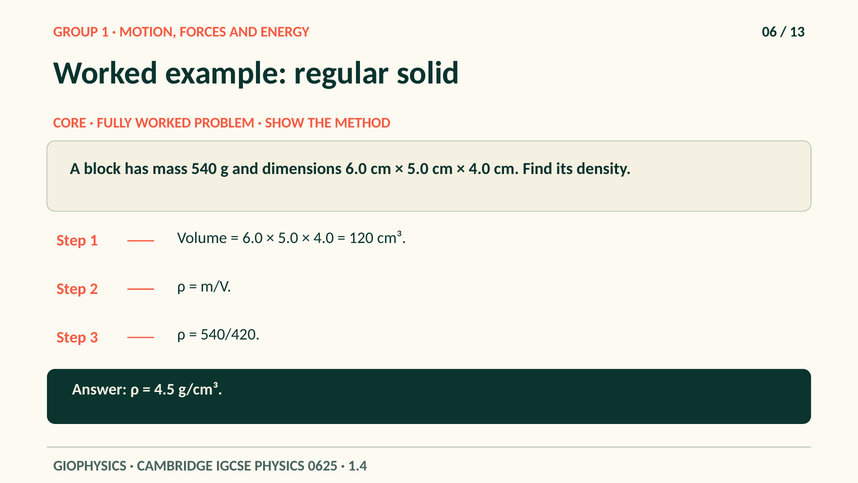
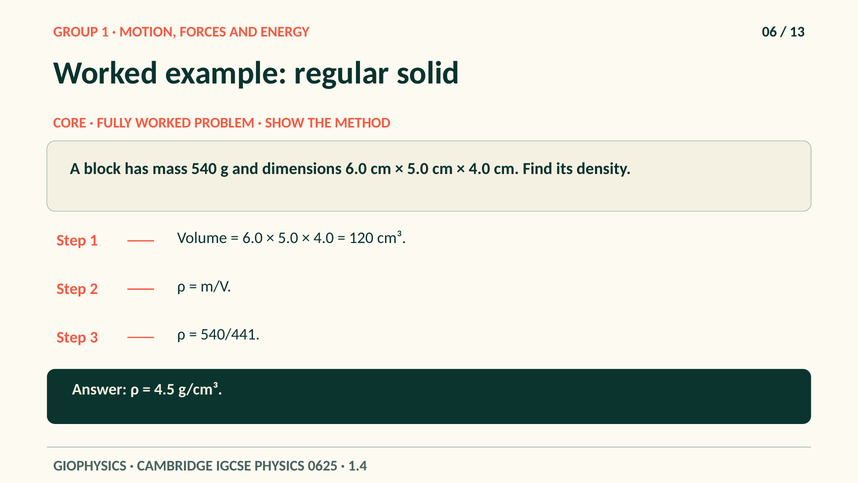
540/420: 540/420 -> 540/441 (230, 334)
